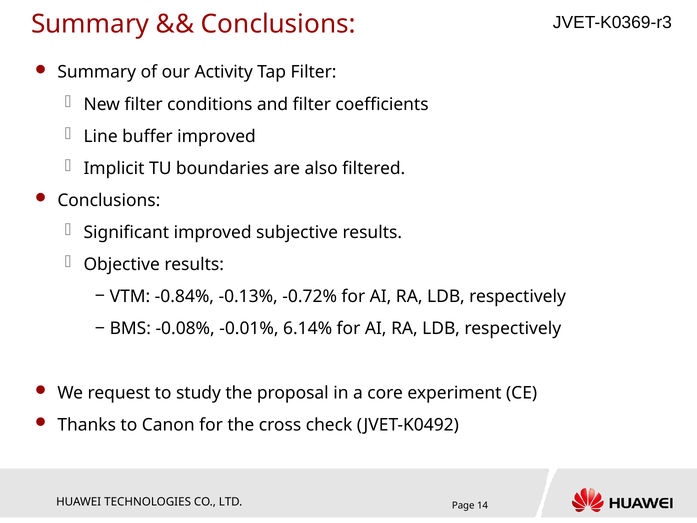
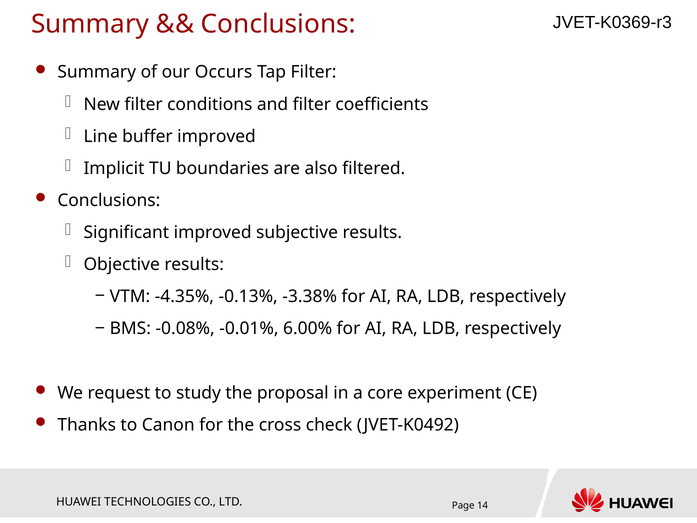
Activity: Activity -> Occurs (224, 72)
-0.84%: -0.84% -> -4.35% (184, 297)
-0.72%: -0.72% -> -3.38% (310, 297)
6.14%: 6.14% -> 6.00% (308, 329)
